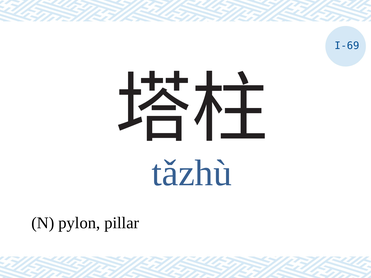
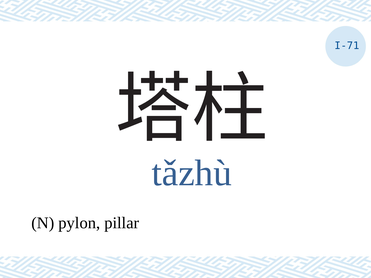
I-69: I-69 -> I-71 (347, 46)
